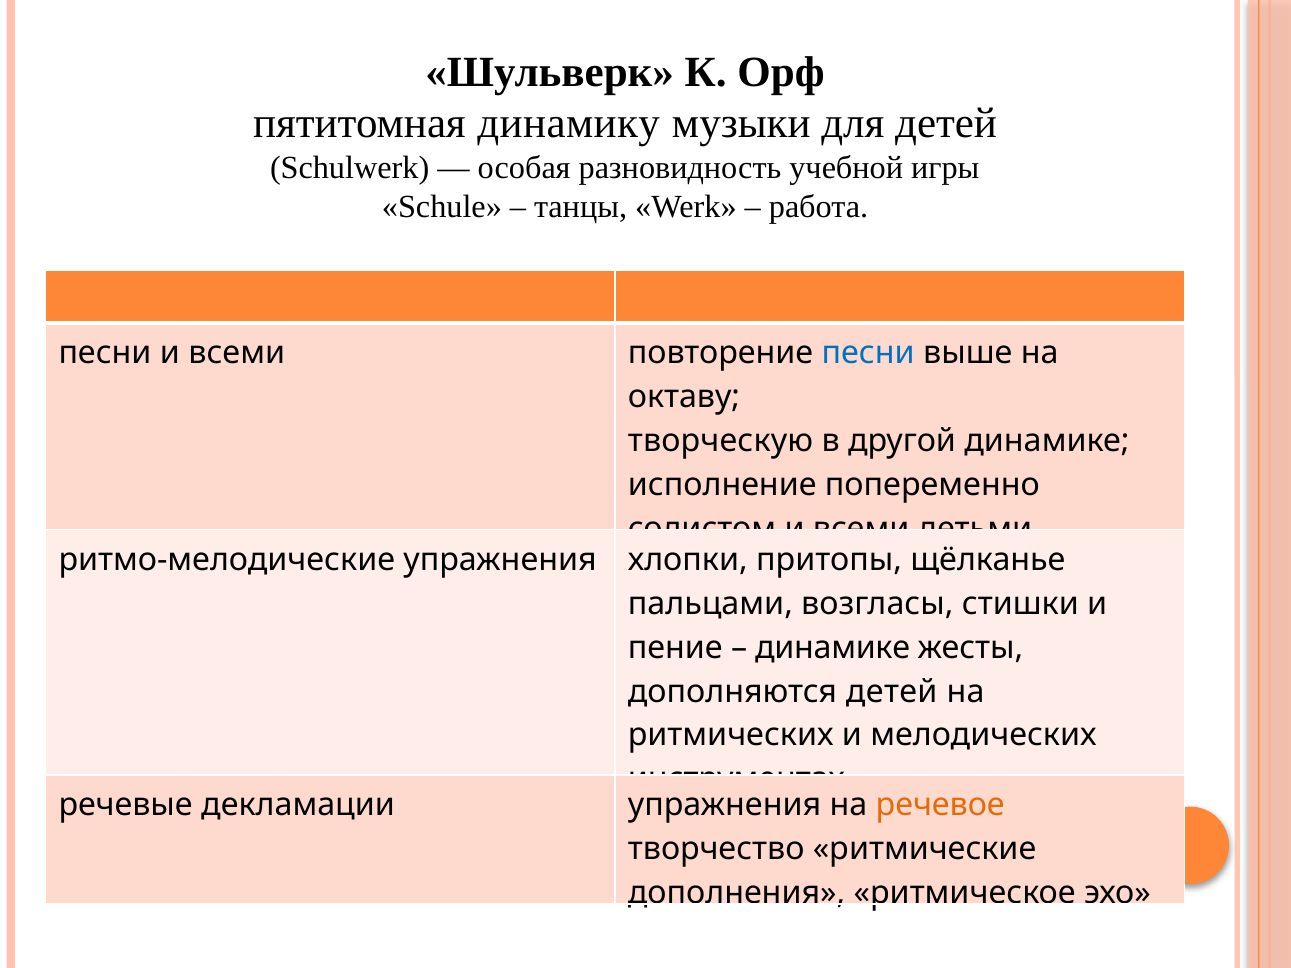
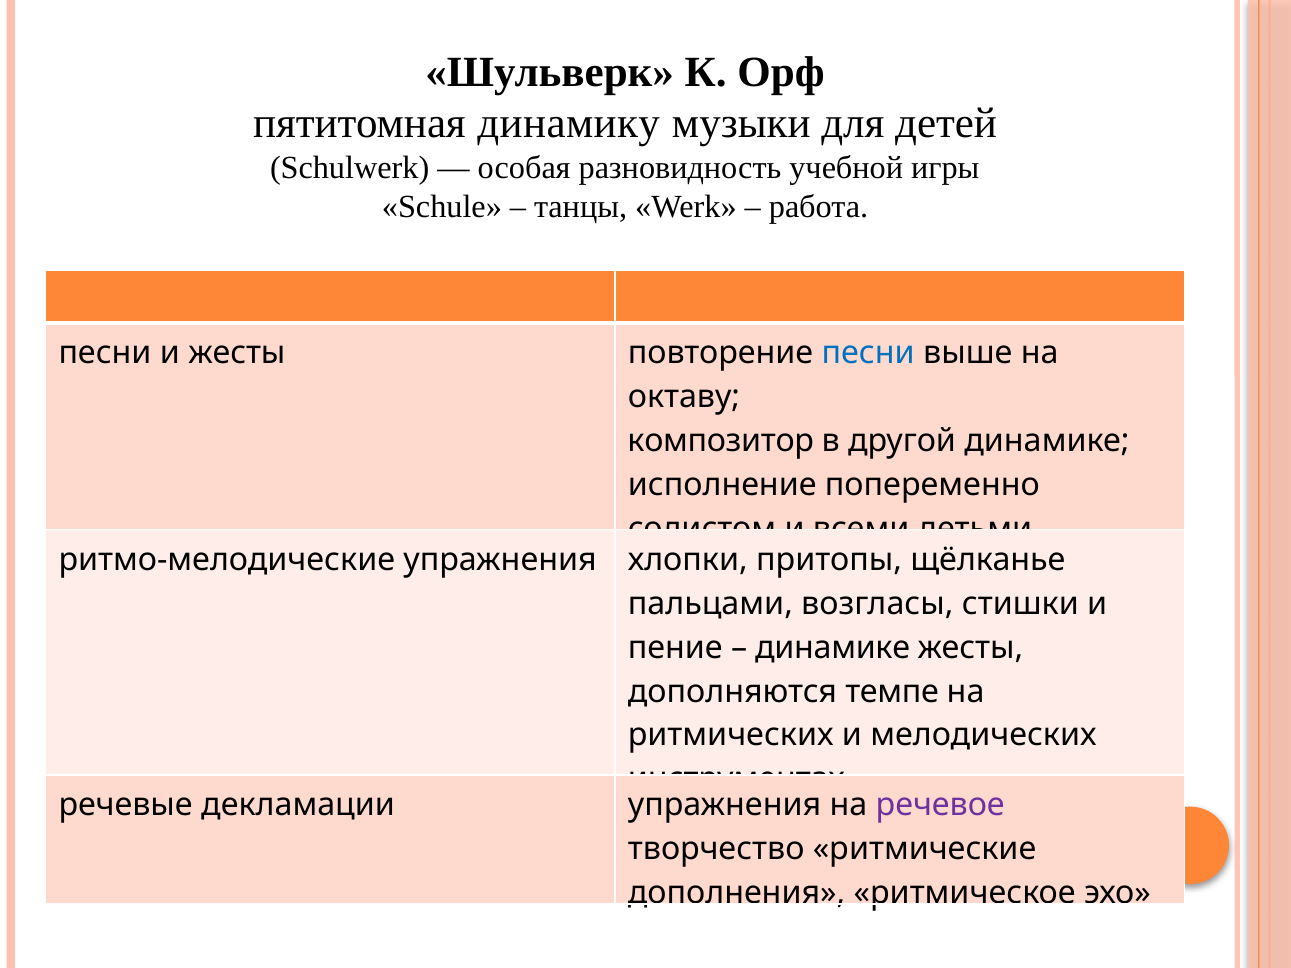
песни и всеми: всеми -> жесты (237, 353)
творческую: творческую -> композитор (721, 441)
дополняются детей: детей -> темпе (892, 692)
речевое colour: orange -> purple (940, 805)
